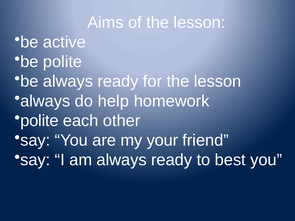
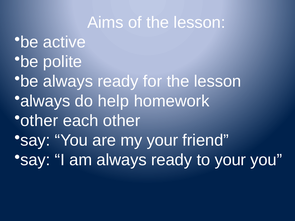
polite: polite -> other (39, 121)
to best: best -> your (230, 160)
